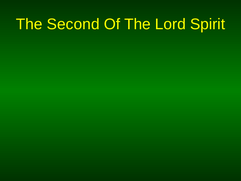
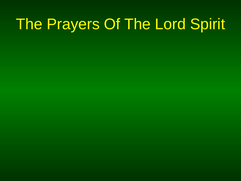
Second: Second -> Prayers (73, 24)
